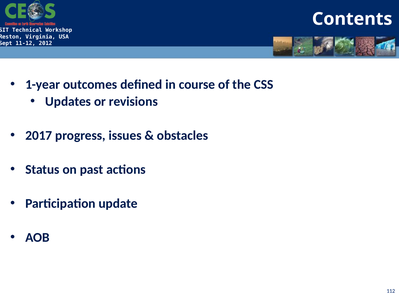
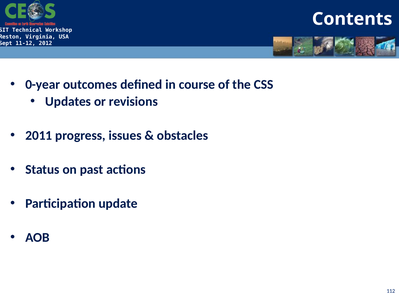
1-year: 1-year -> 0-year (43, 84)
2017: 2017 -> 2011 (39, 135)
